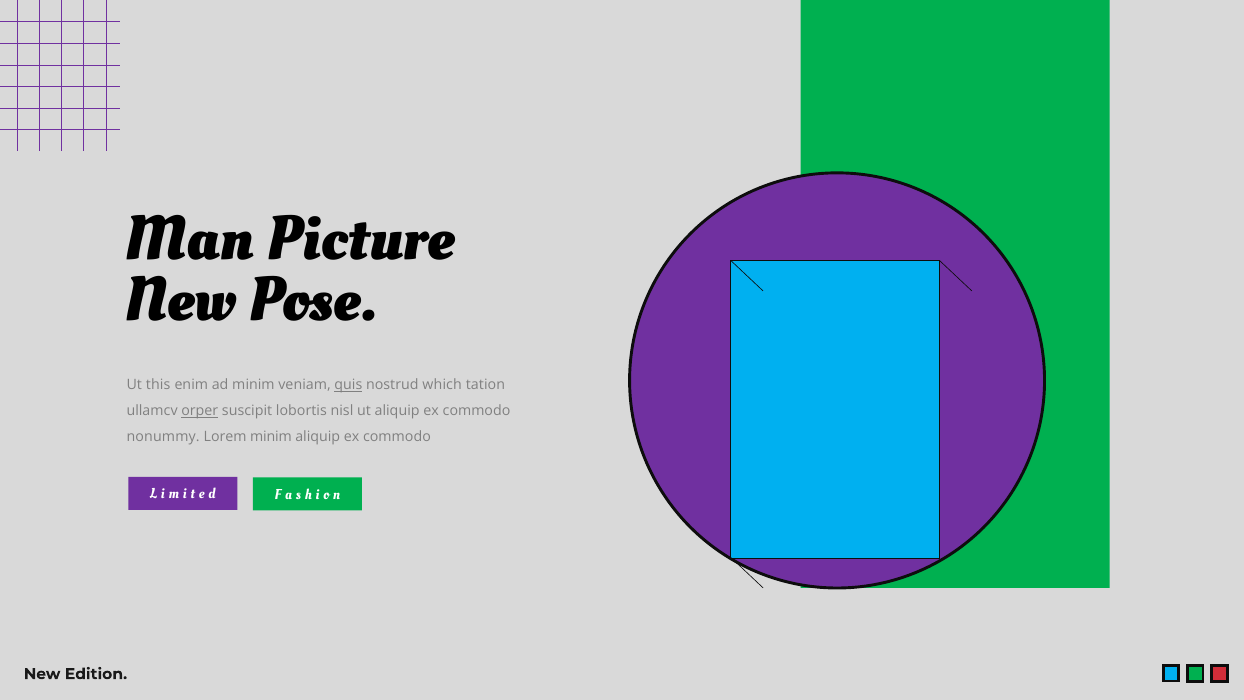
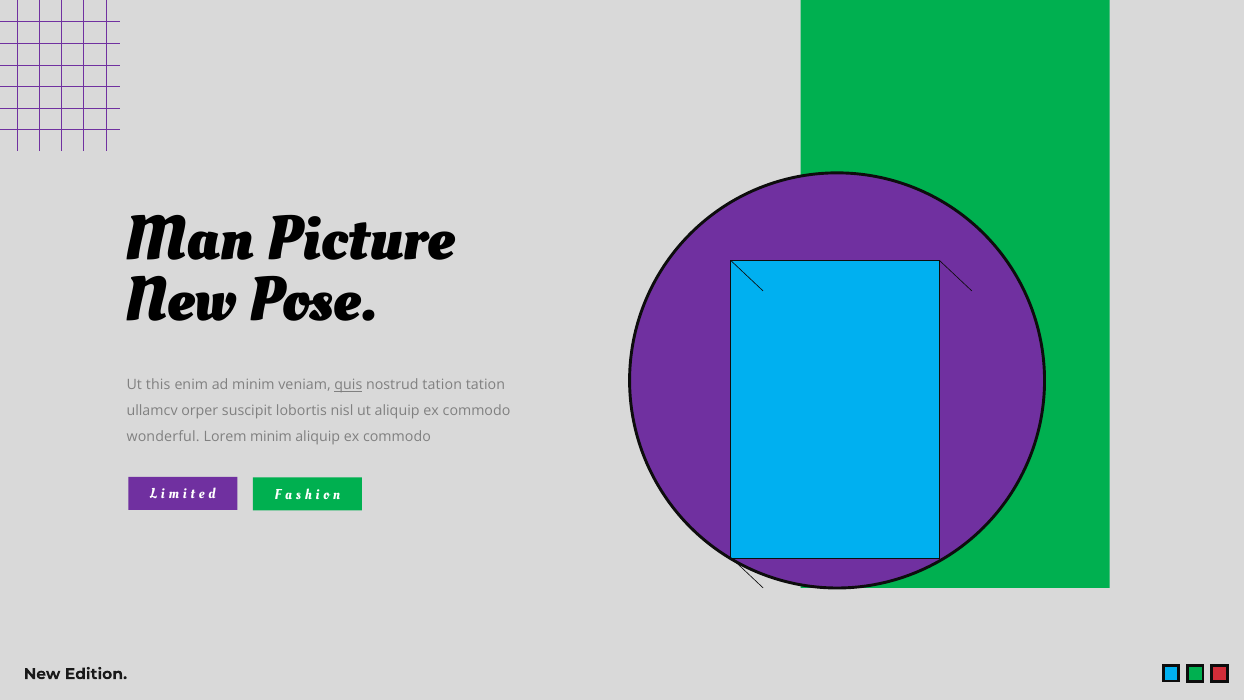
nostrud which: which -> tation (442, 385)
orper underline: present -> none (200, 411)
nonummy: nonummy -> wonderful (163, 436)
